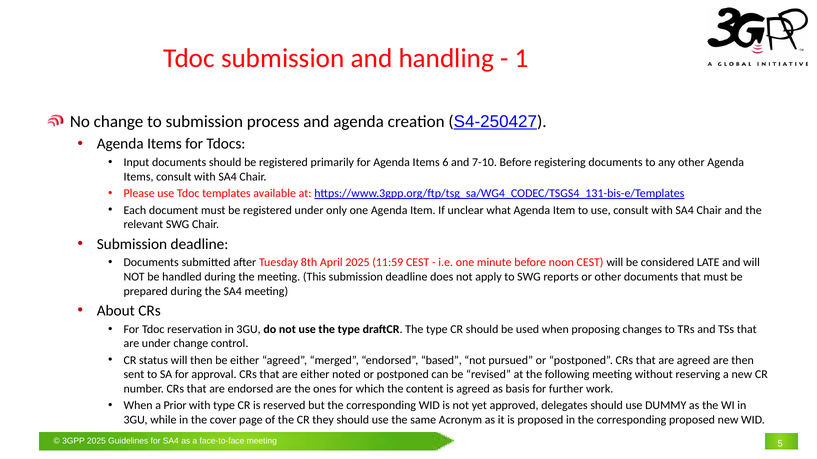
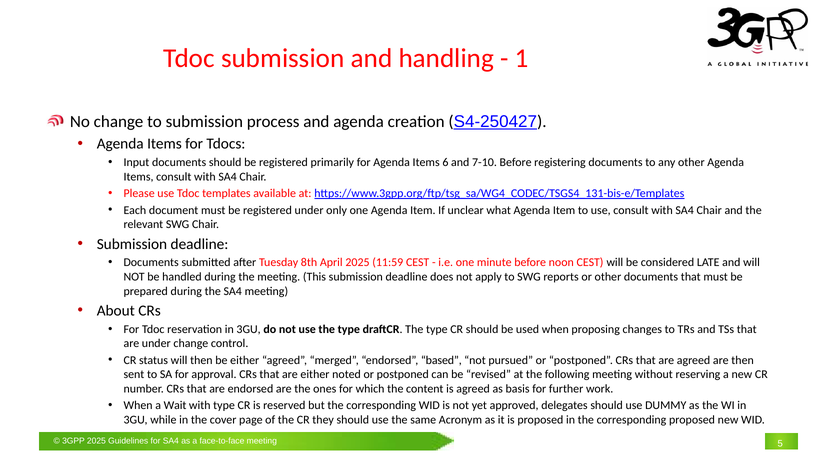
Prior: Prior -> Wait (175, 406)
